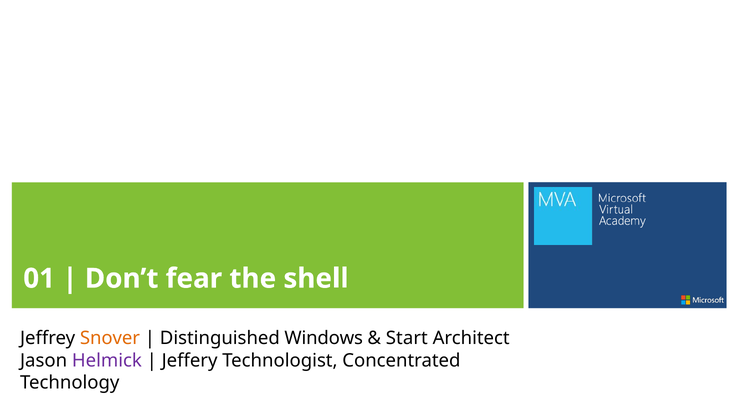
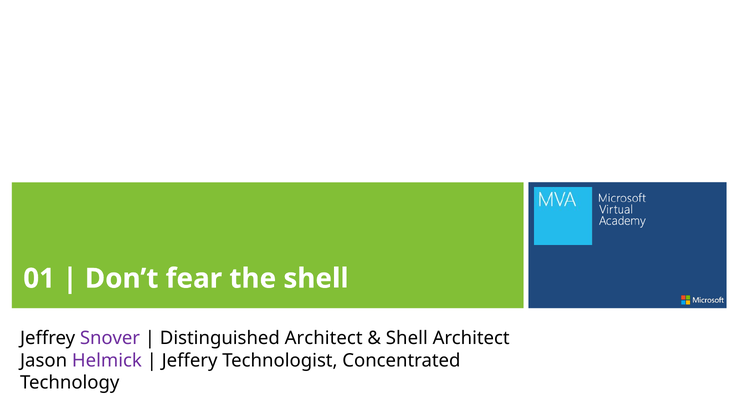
Snover colour: orange -> purple (110, 339)
Distinguished Windows: Windows -> Architect (324, 339)
Start: Start -> Shell (407, 339)
